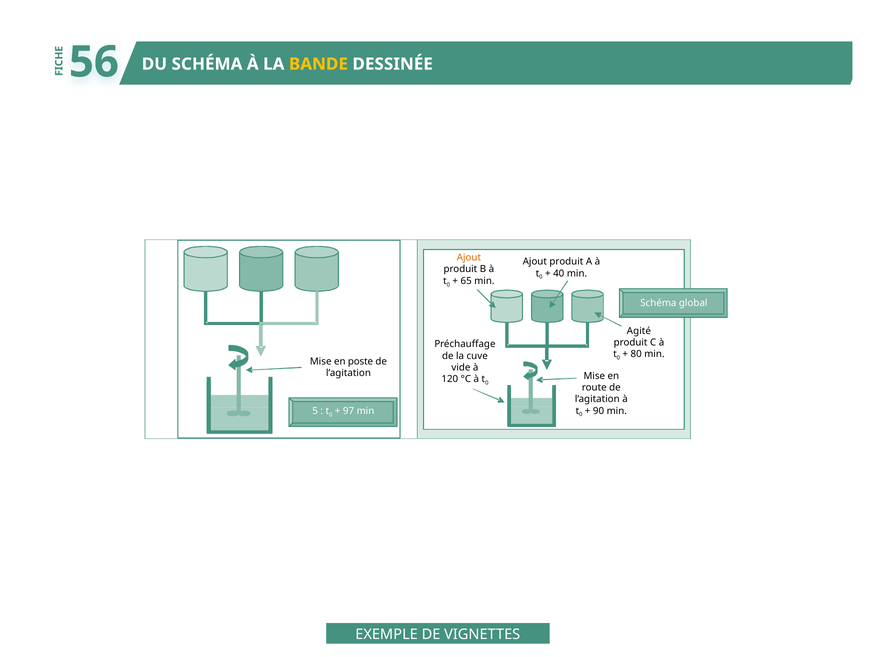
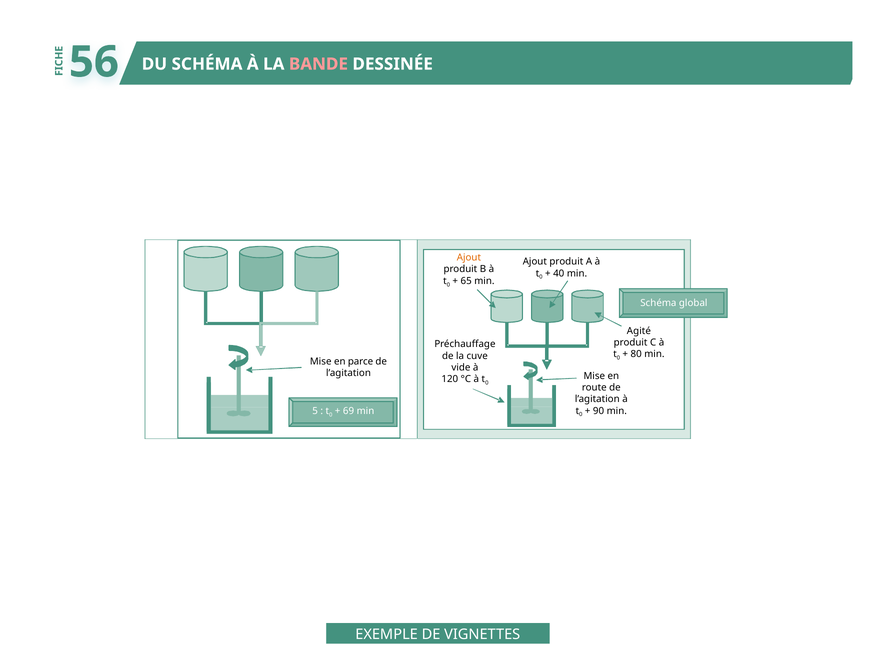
BANDE colour: yellow -> pink (318, 64)
poste: poste -> parce (361, 362)
97: 97 -> 69 (349, 411)
